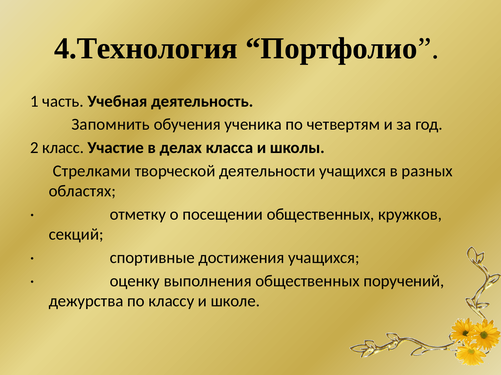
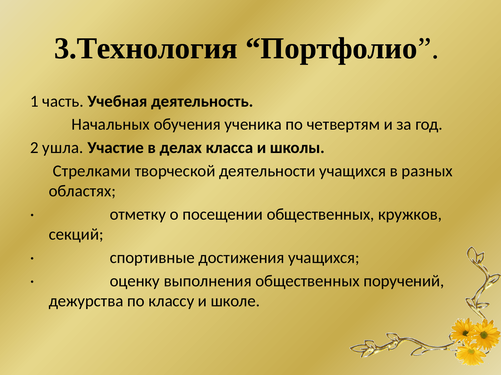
4.Технология: 4.Технология -> 3.Технология (146, 48)
Запомнить: Запомнить -> Начальных (111, 125)
класс: класс -> ушла (63, 148)
